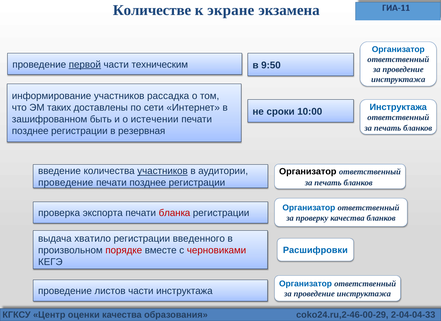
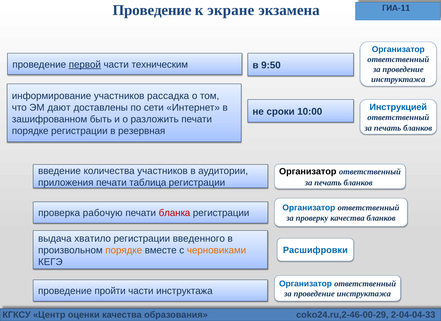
Количестве: Количестве -> Проведение (152, 10)
Инструктажа: Инструктажа -> Инструкцией (398, 107)
таких: таких -> дают (59, 108)
истечении: истечении -> разложить (155, 119)
позднее: позднее -> порядке (30, 131)
участников underline: present -> none (163, 171)
проведение: проведение -> приложения (66, 183)
позднее: позднее -> таблица (148, 183)
экспорта: экспорта -> рабочую (103, 213)
порядке colour: red -> orange (124, 250)
черновиками colour: red -> orange (217, 250)
листов: листов -> пройти (110, 291)
